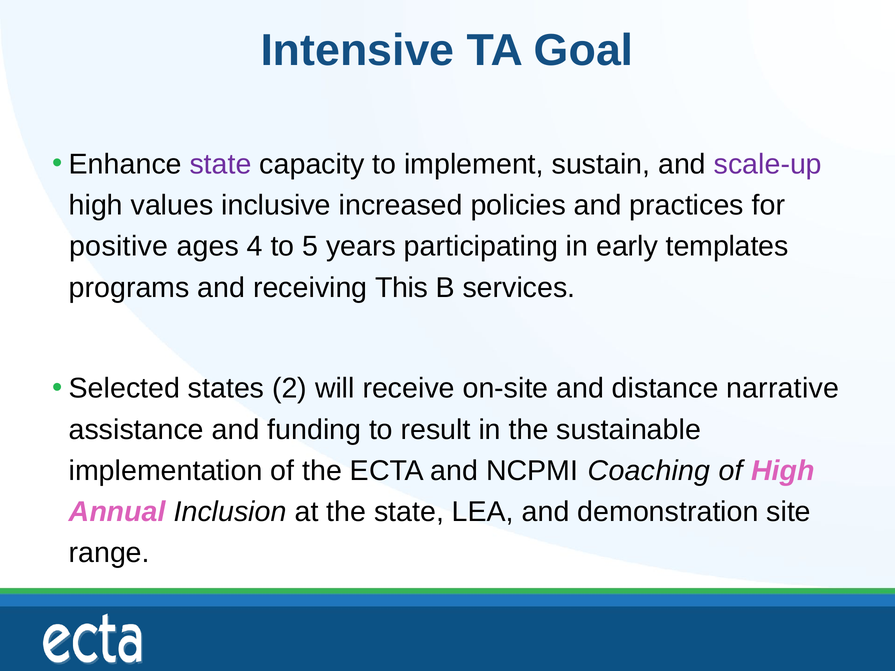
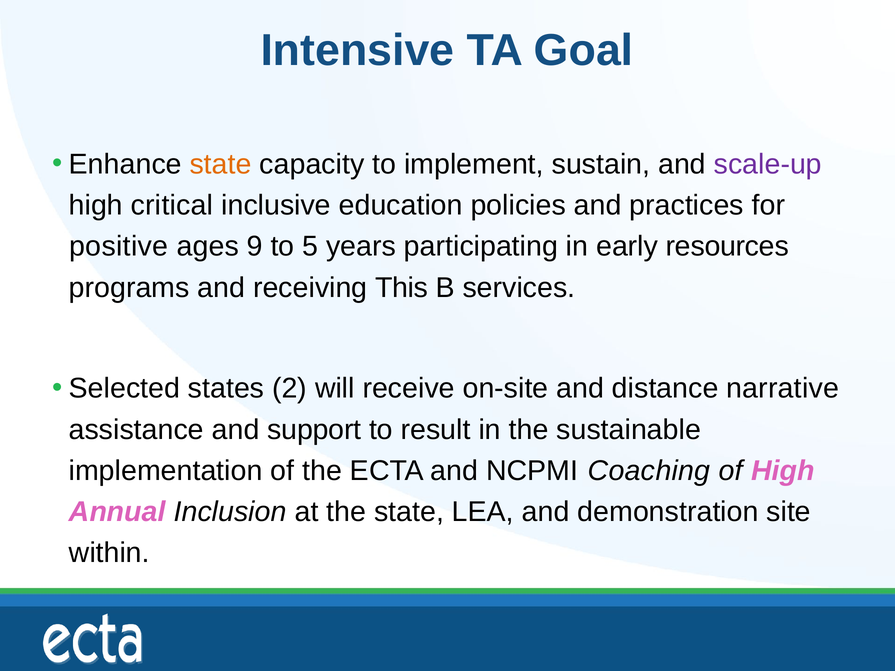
state colour: purple -> orange (221, 164)
values: values -> critical (172, 206)
increased: increased -> education (401, 206)
4: 4 -> 9 (255, 247)
templates: templates -> resources (727, 247)
funding: funding -> support (314, 430)
range: range -> within (109, 553)
